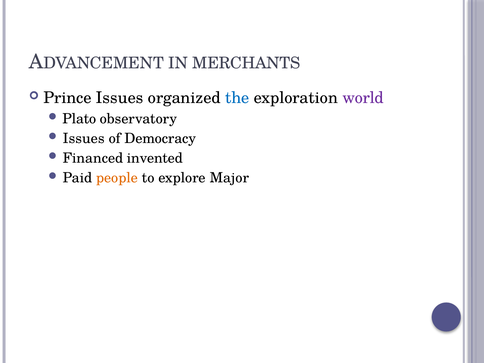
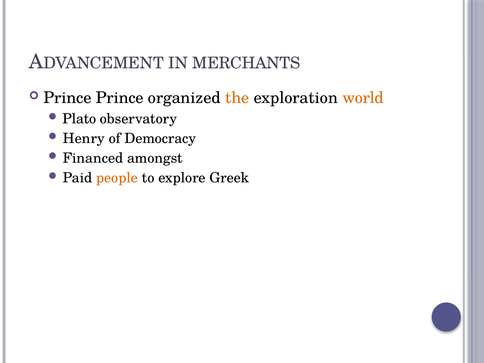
Prince Issues: Issues -> Prince (120, 98)
the colour: blue -> orange (237, 98)
world colour: purple -> orange (363, 98)
Issues: Issues -> Henry (84, 138)
invented: invented -> amongst (155, 158)
Major: Major -> Greek (229, 178)
